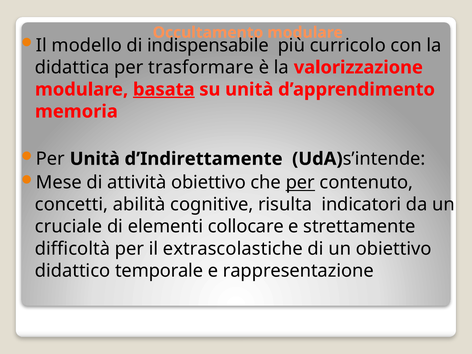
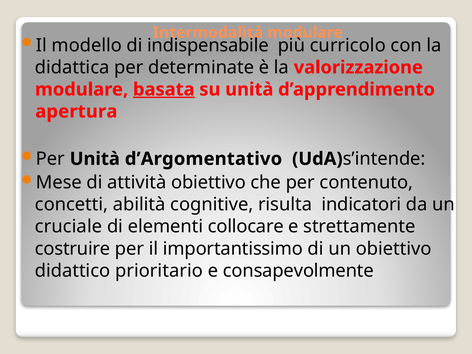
Occultamento: Occultamento -> Intermodalità (208, 33)
trasformare: trasformare -> determinate (201, 67)
memoria: memoria -> apertura (76, 111)
d’Indirettamente: d’Indirettamente -> d’Argomentativo (203, 159)
per underline: present -> none (300, 183)
difficoltà: difficoltà -> costruire (73, 249)
extrascolastiche: extrascolastiche -> importantissimo (233, 249)
temporale: temporale -> prioritario (159, 271)
rappresentazione: rappresentazione -> consapevolmente (298, 271)
